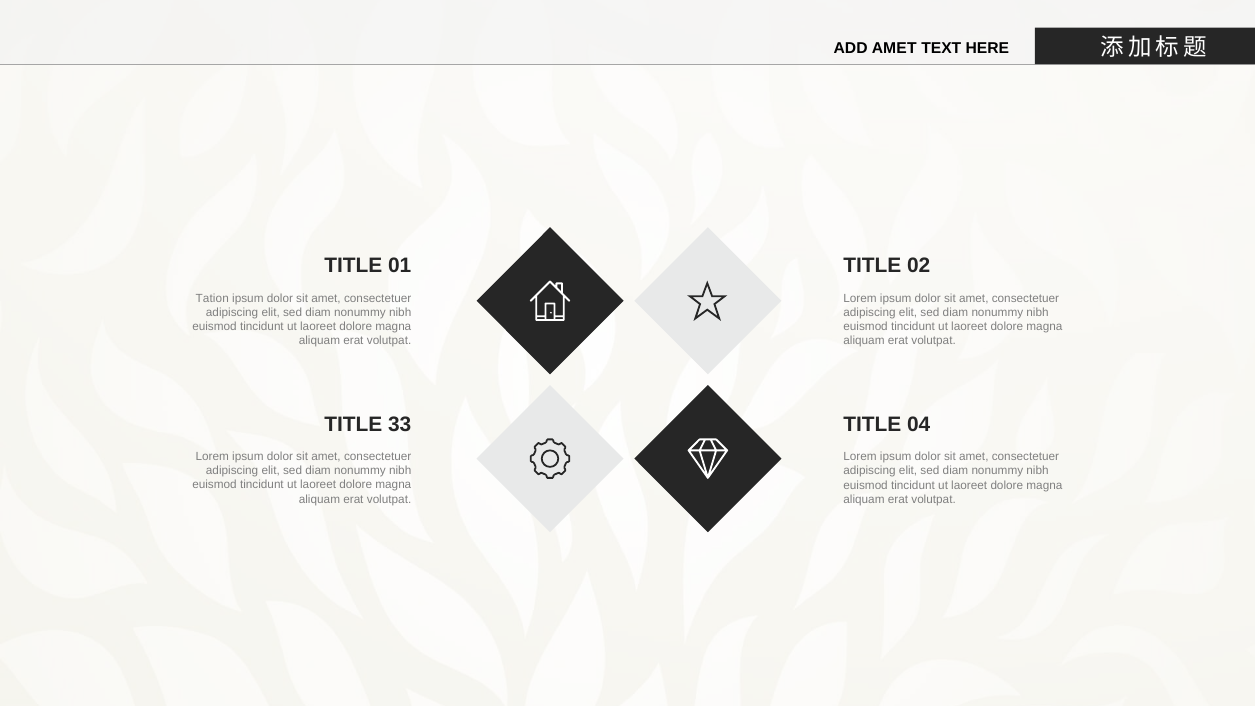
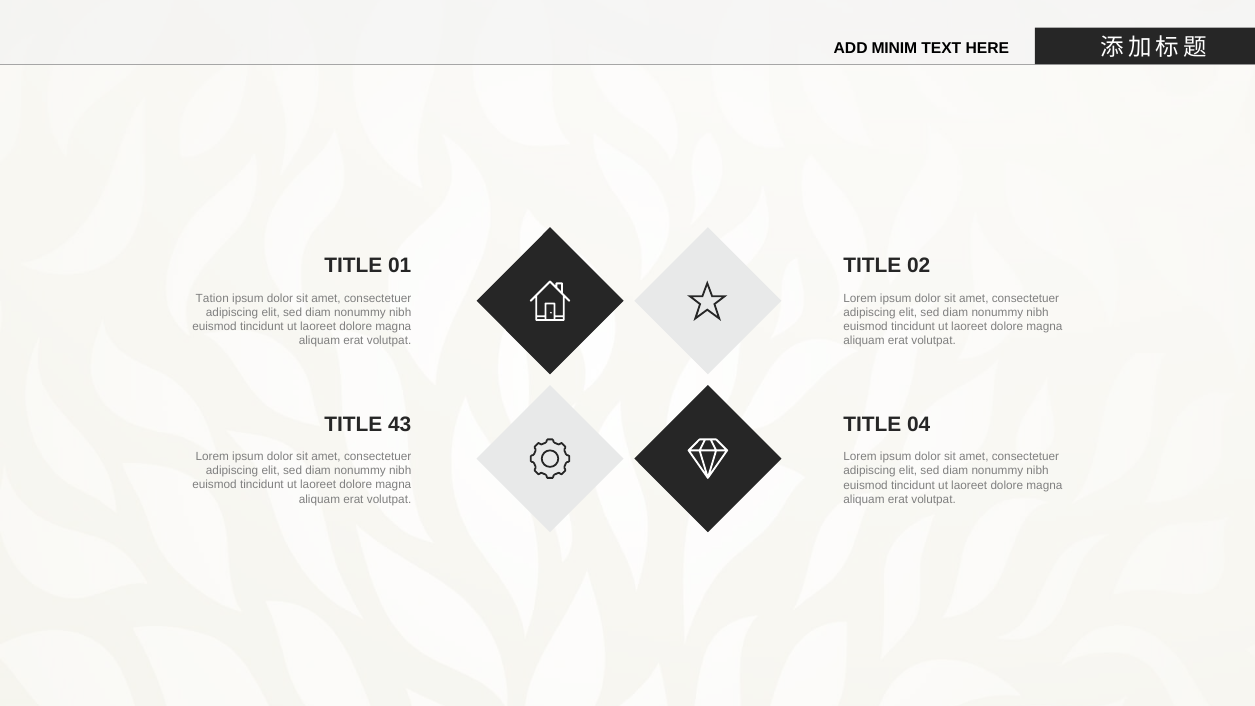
ADD AMET: AMET -> MINIM (894, 48)
33: 33 -> 43 (400, 424)
